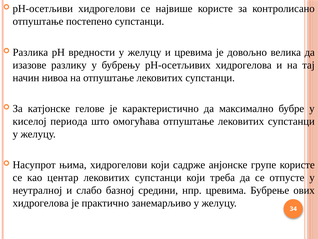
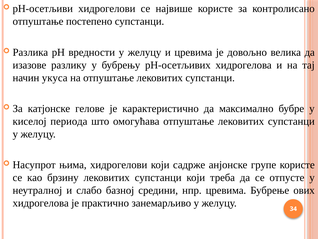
нивоа: нивоа -> укуса (55, 78)
центар: центар -> брзину (63, 177)
